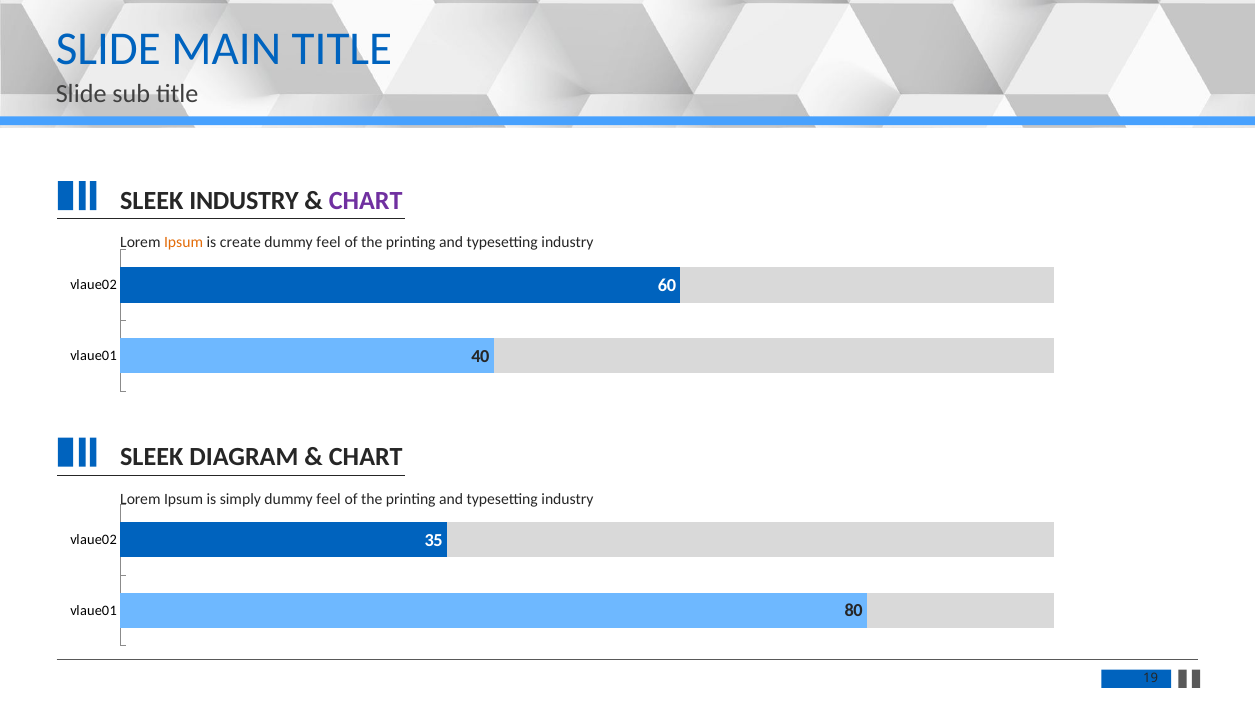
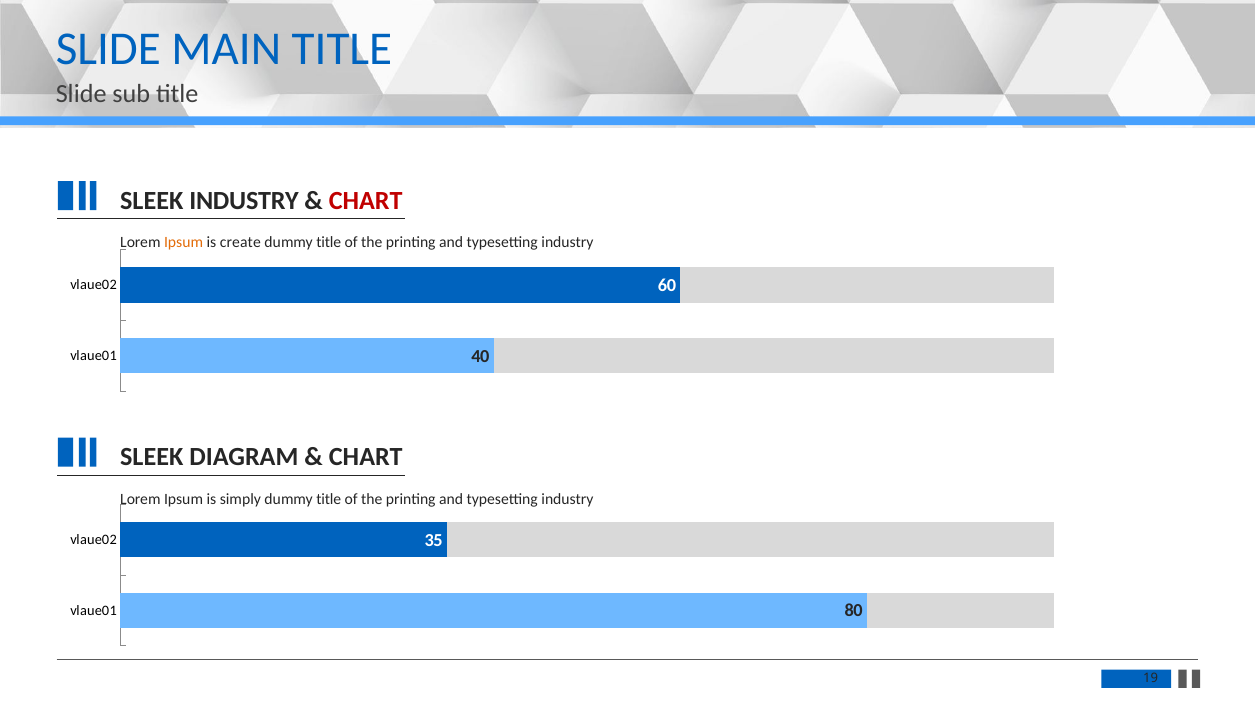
CHART colour: purple -> red (366, 201)
feel: feel -> title (329, 243)
simply dummy feel: feel -> title (329, 499)
